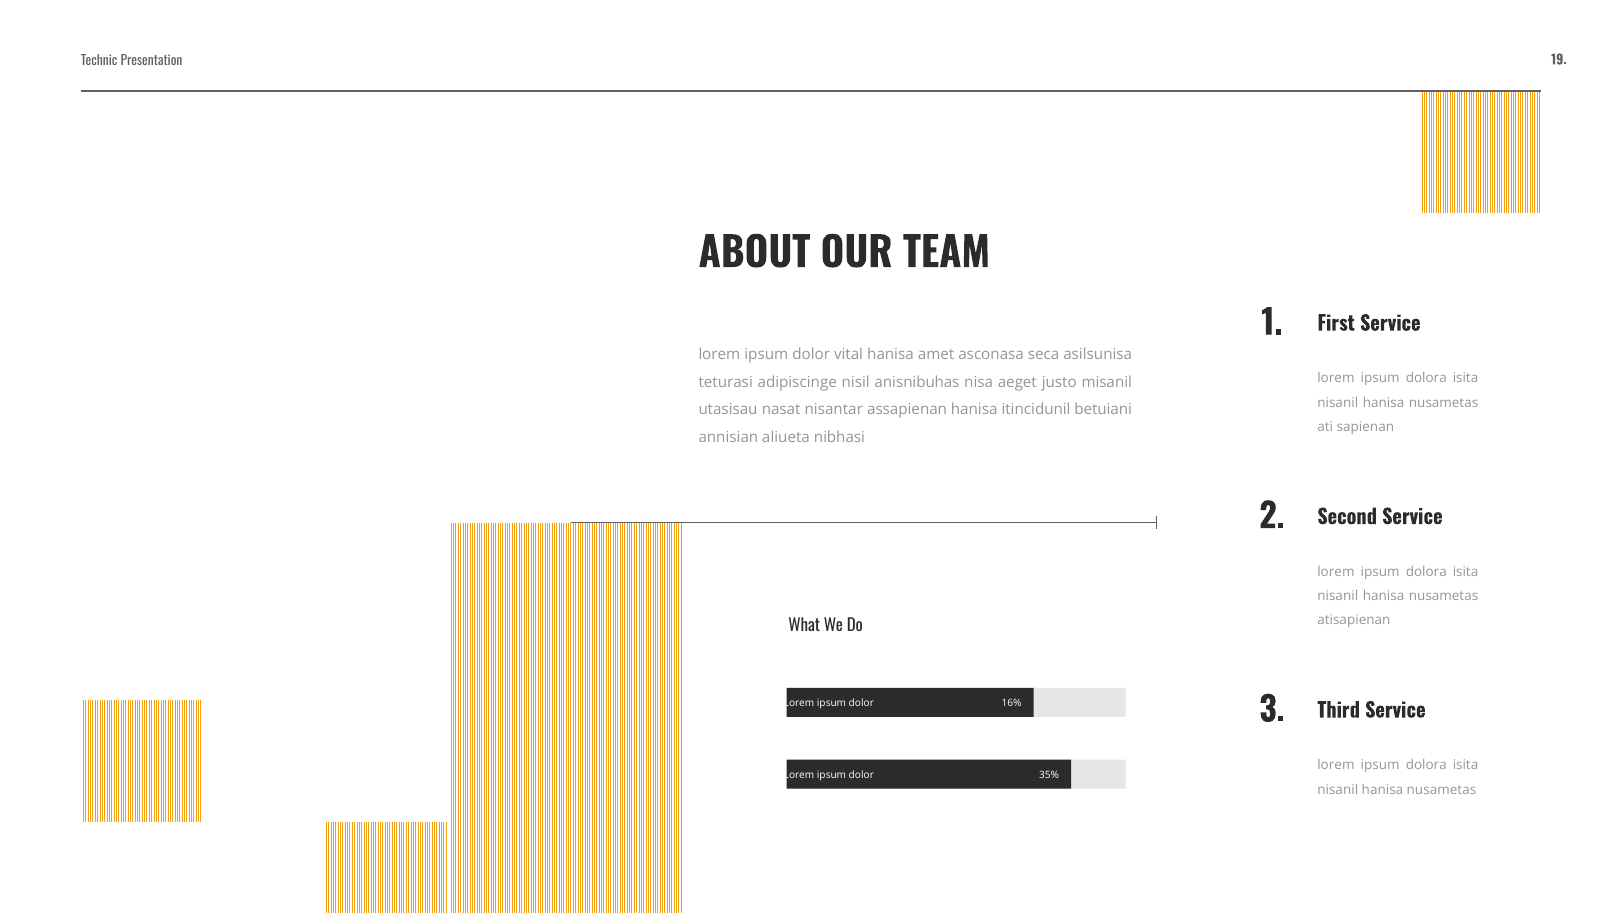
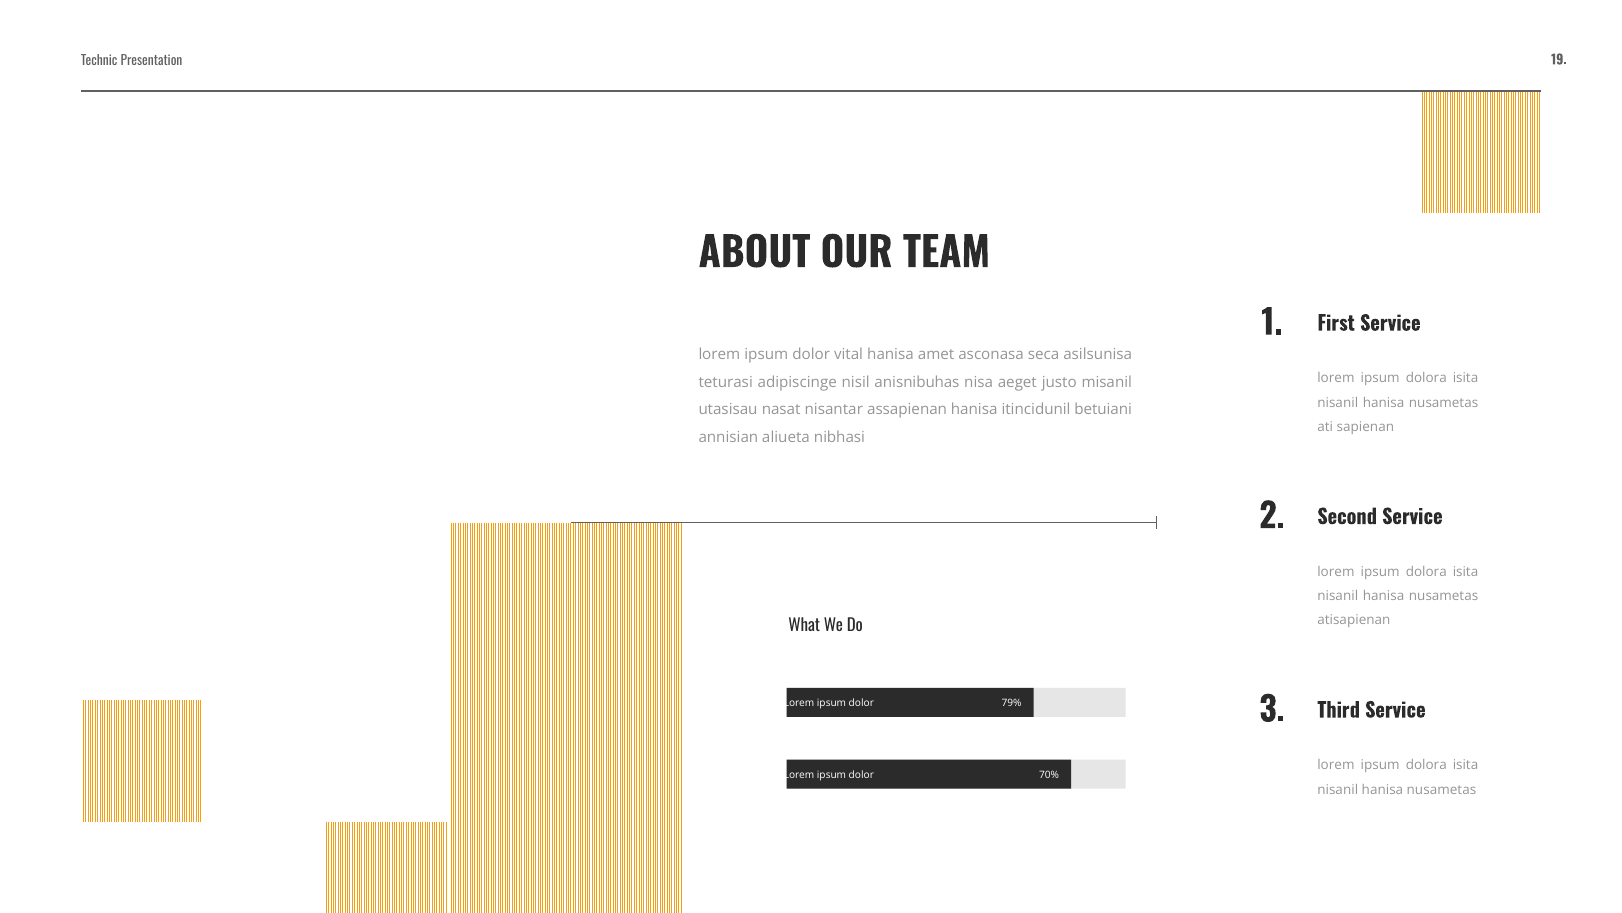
16%: 16% -> 79% (1012, 703)
35%: 35% -> 70% (1049, 774)
